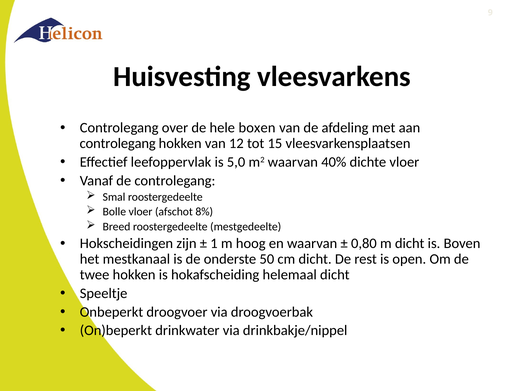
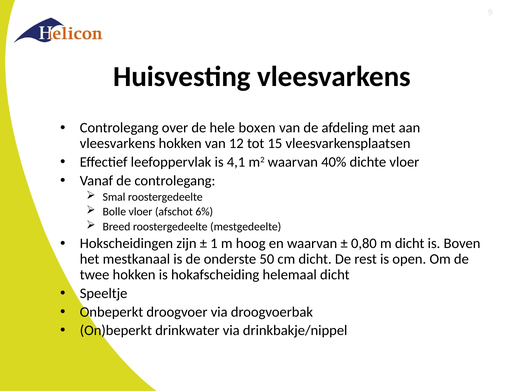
controlegang: controlegang -> vleesvarkens (118, 144)
5,0: 5,0 -> 4,1 (236, 162)
8%: 8% -> 6% (204, 212)
